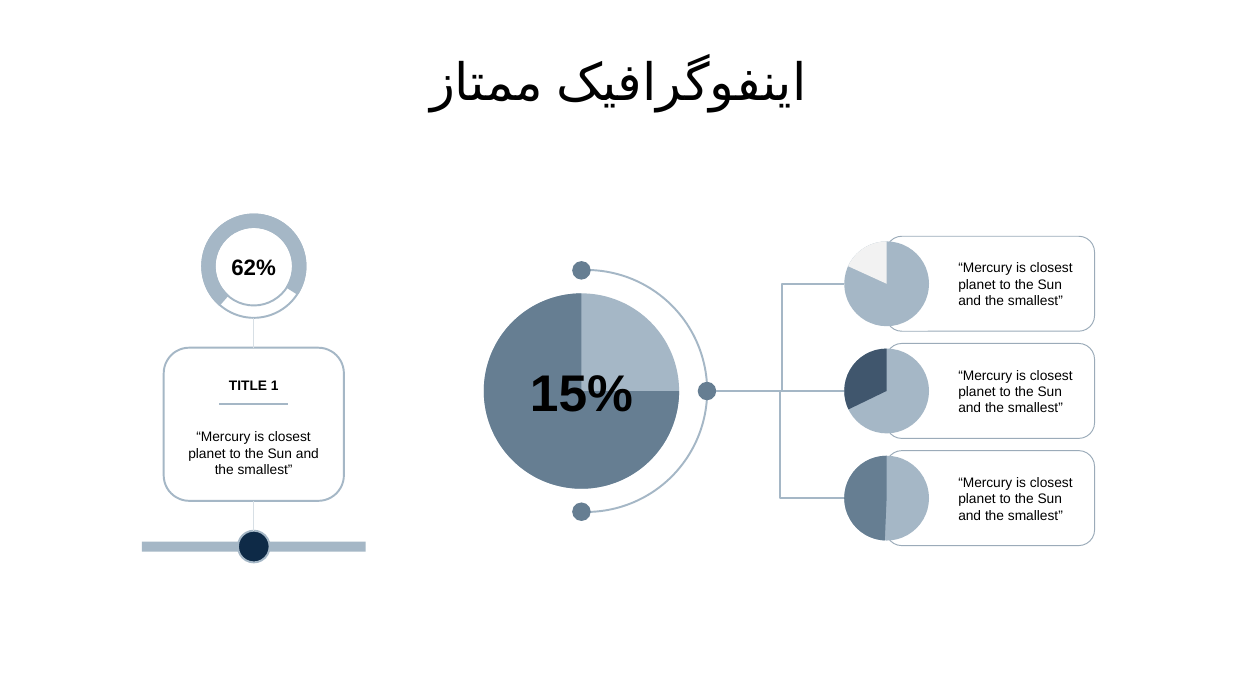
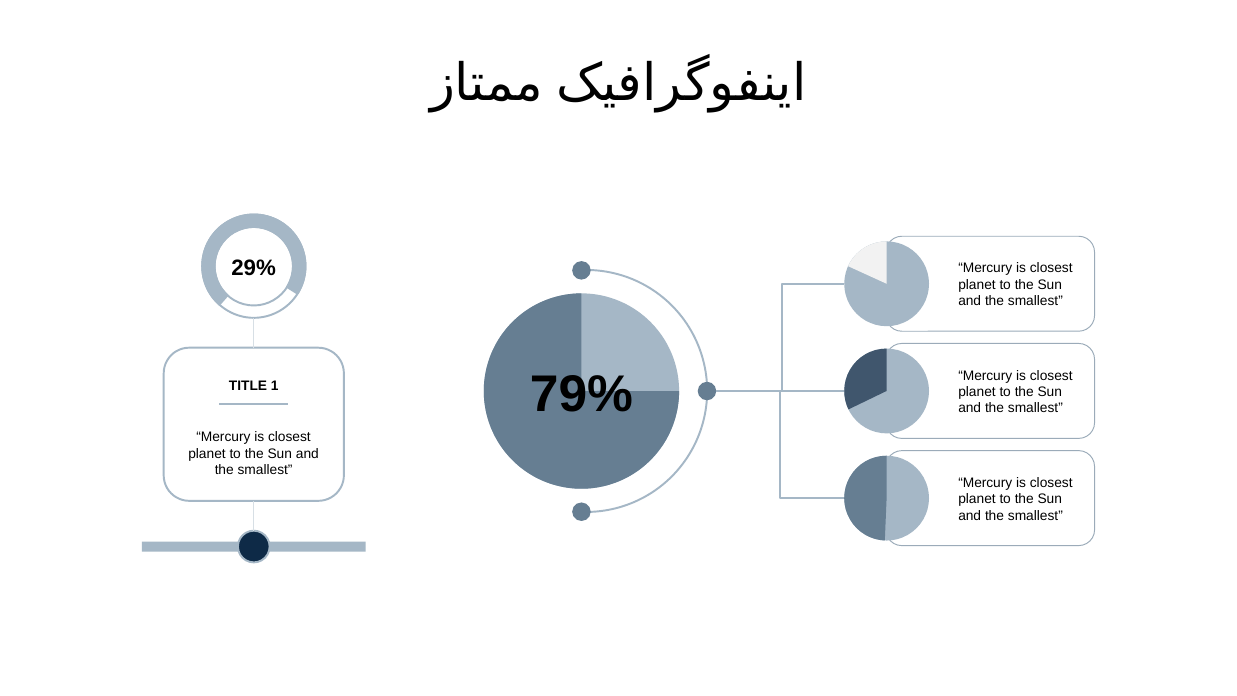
62%: 62% -> 29% (254, 268)
15%: 15% -> 79% (582, 395)
